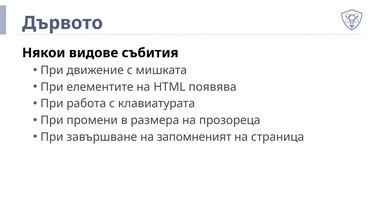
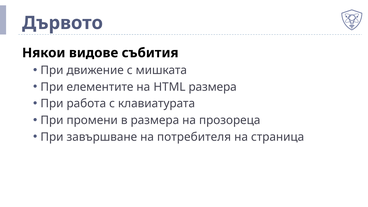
HTML появява: появява -> размера (213, 87)
запомненият: запомненият -> потребителя (194, 137)
